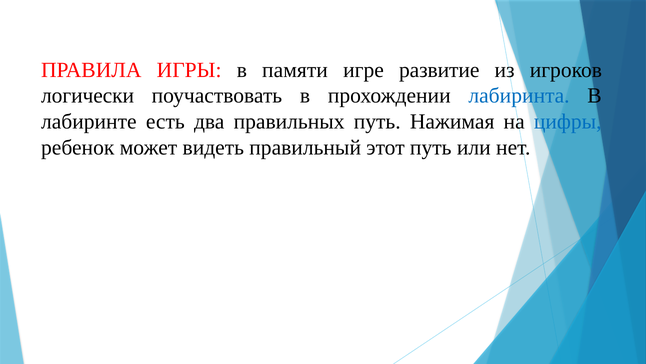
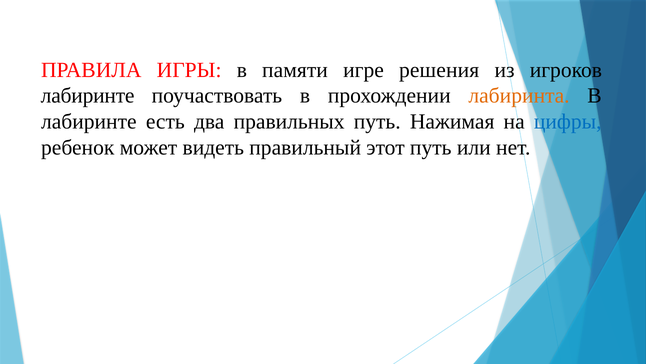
развитие: развитие -> решения (439, 70)
логически: логически -> лабиринте (88, 96)
лабиринта colour: blue -> orange (519, 96)
